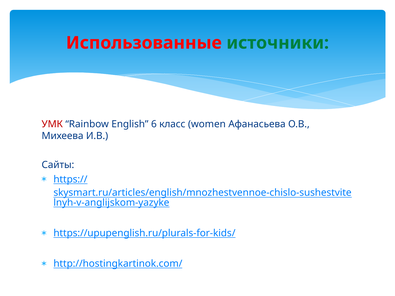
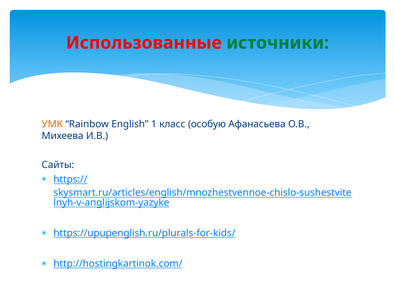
УМК colour: red -> orange (52, 124)
6: 6 -> 1 (154, 124)
women: women -> особую (207, 124)
